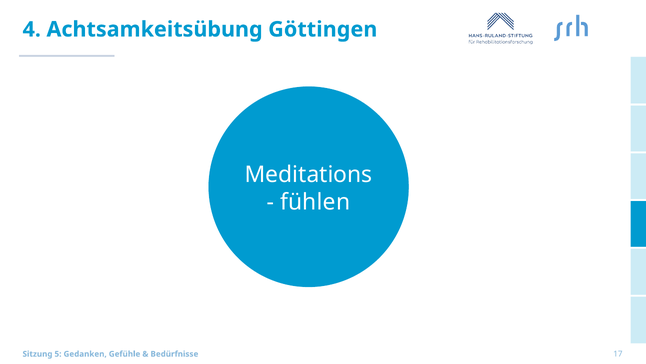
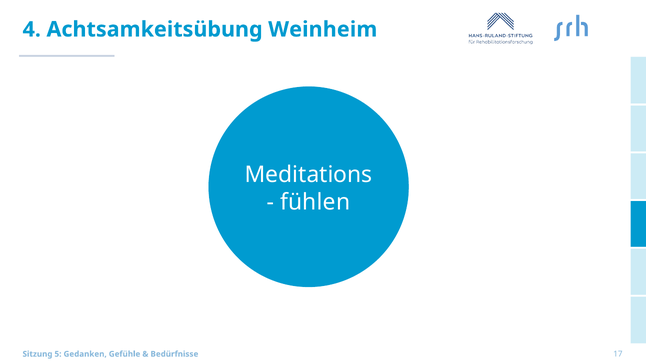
Göttingen: Göttingen -> Weinheim (323, 29)
